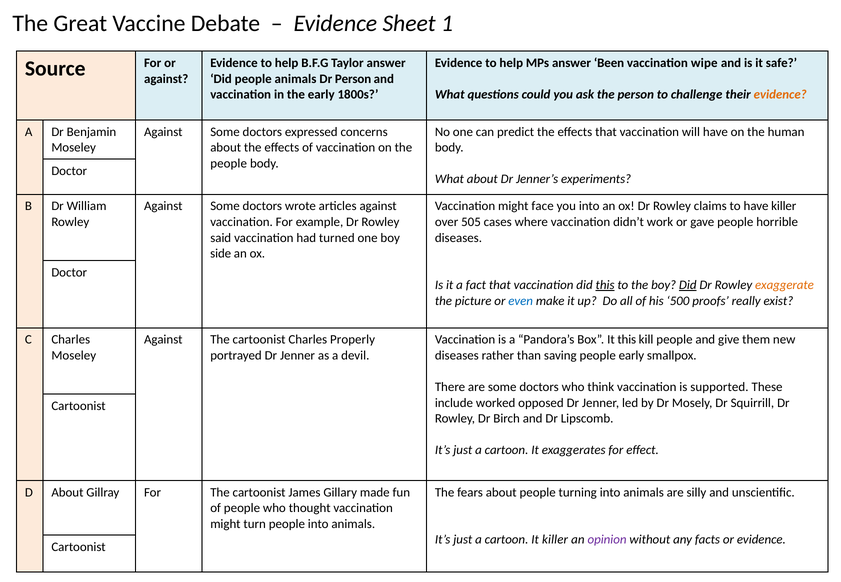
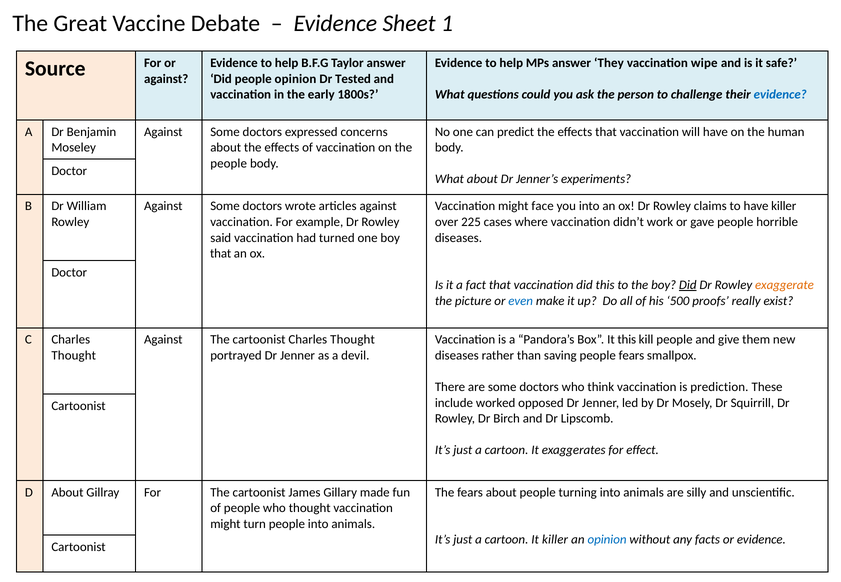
Been: Been -> They (609, 63)
people animals: animals -> opinion (295, 79)
Dr Person: Person -> Tested (353, 79)
evidence colour: orange -> blue (780, 95)
505: 505 -> 225 (471, 222)
side: side -> that (221, 254)
this underline: present -> none (605, 285)
cartoonist Charles Properly: Properly -> Thought (353, 340)
Moseley: Moseley -> Thought (74, 356)
people early: early -> fears (631, 356)
supported: supported -> prediction (719, 387)
opinion colour: purple -> blue (607, 540)
